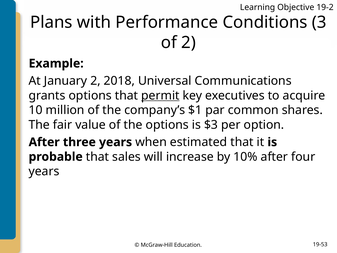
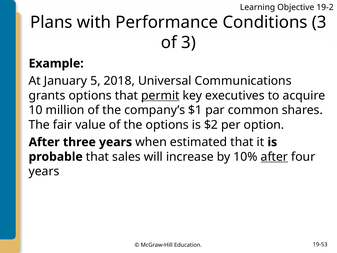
of 2: 2 -> 3 (189, 42)
January 2: 2 -> 5 (96, 81)
$3: $3 -> $2 (211, 125)
after underline: none -> present (274, 157)
